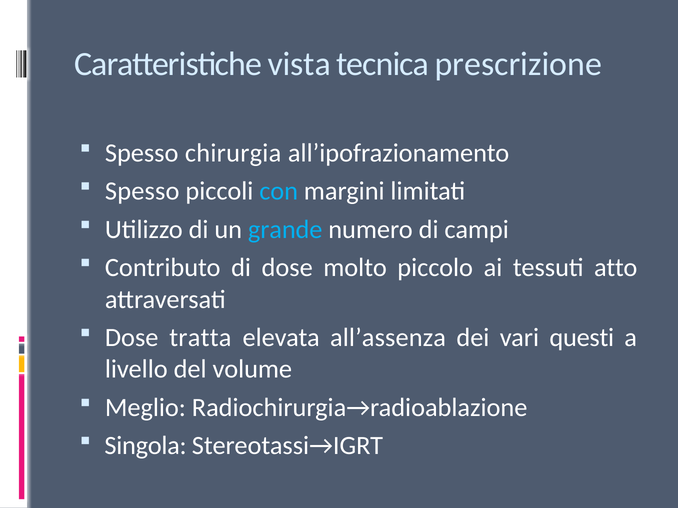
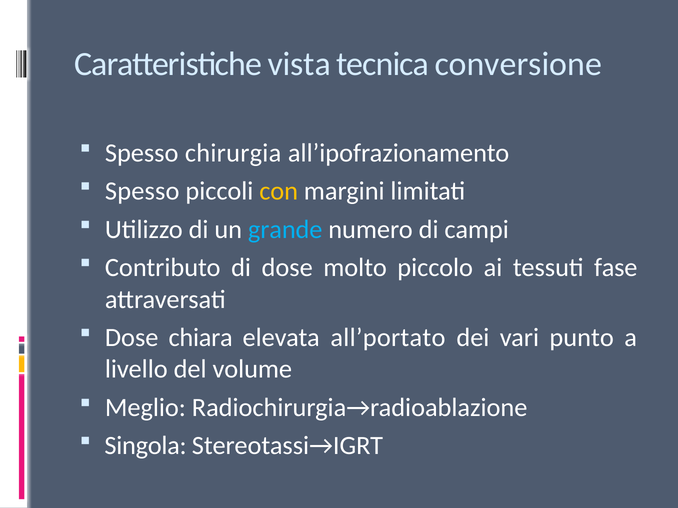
prescrizione: prescrizione -> conversione (518, 64)
con colour: light blue -> yellow (279, 191)
atto: atto -> fase (616, 268)
tratta: tratta -> chiara (201, 338)
all’assenza: all’assenza -> all’portato (388, 338)
questi: questi -> punto (582, 338)
